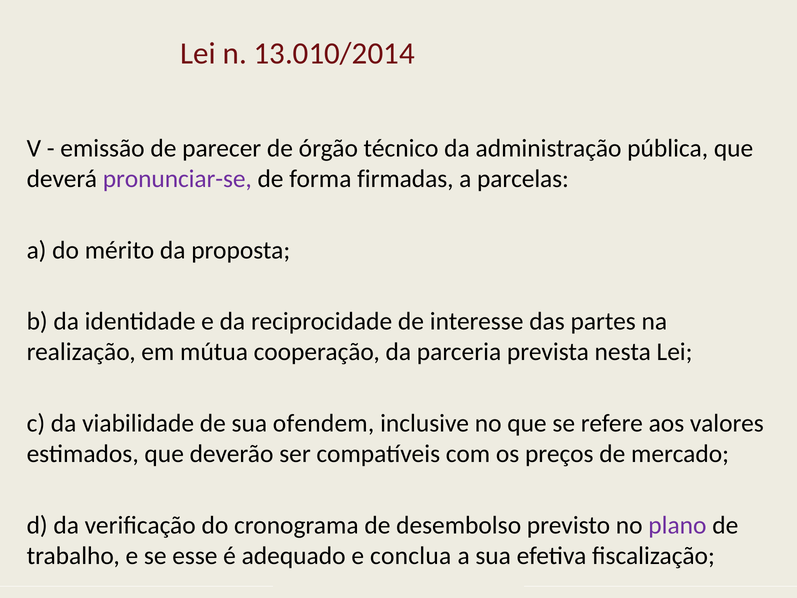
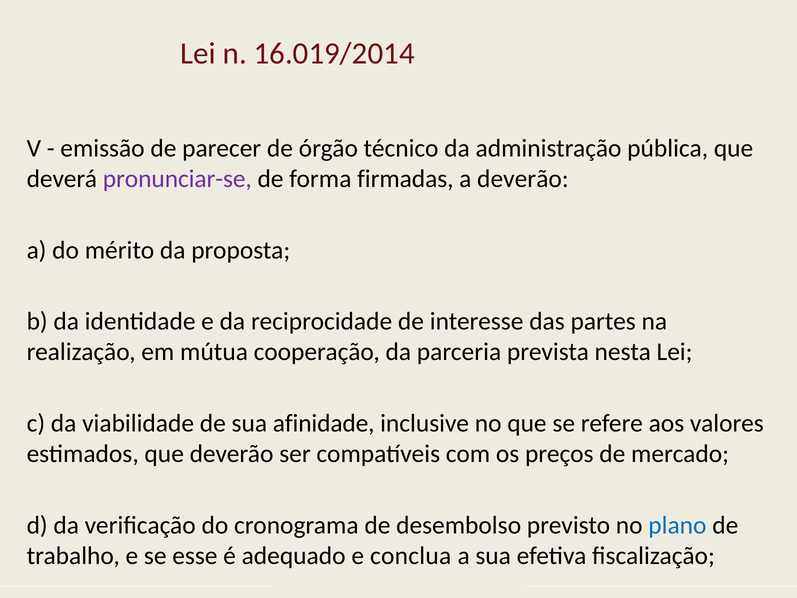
13.010/2014: 13.010/2014 -> 16.019/2014 (334, 54)
a parcelas: parcelas -> deverão (523, 179)
ofendem: ofendem -> afinidade (324, 423)
plano colour: purple -> blue (677, 525)
